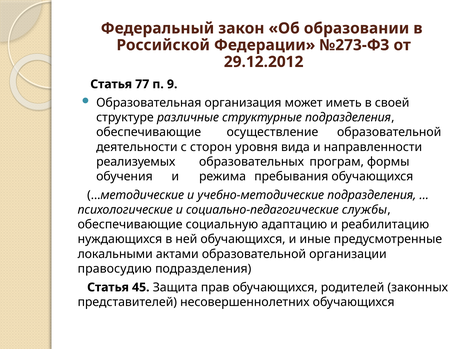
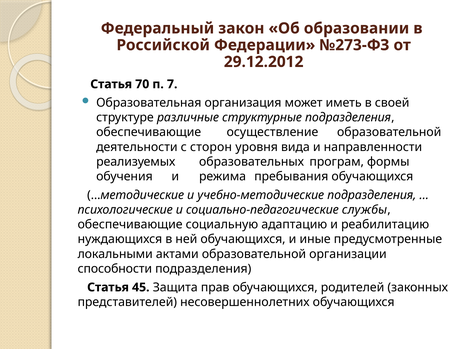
77: 77 -> 70 (142, 84)
9: 9 -> 7 (172, 84)
правосудию: правосудию -> способности (115, 269)
